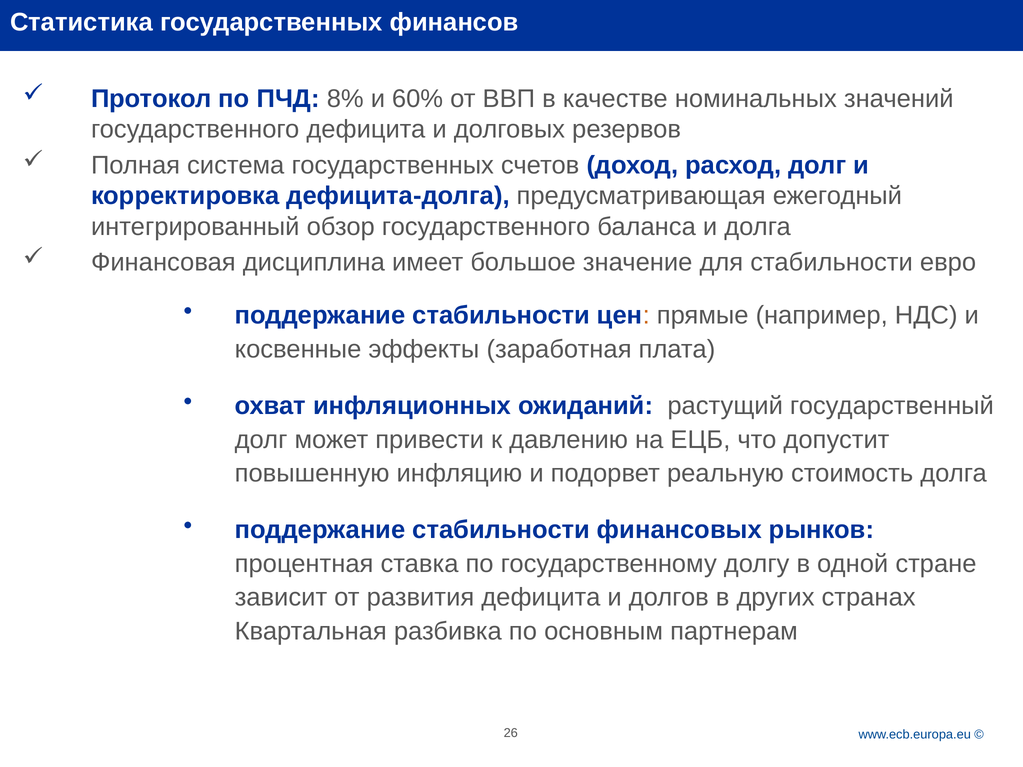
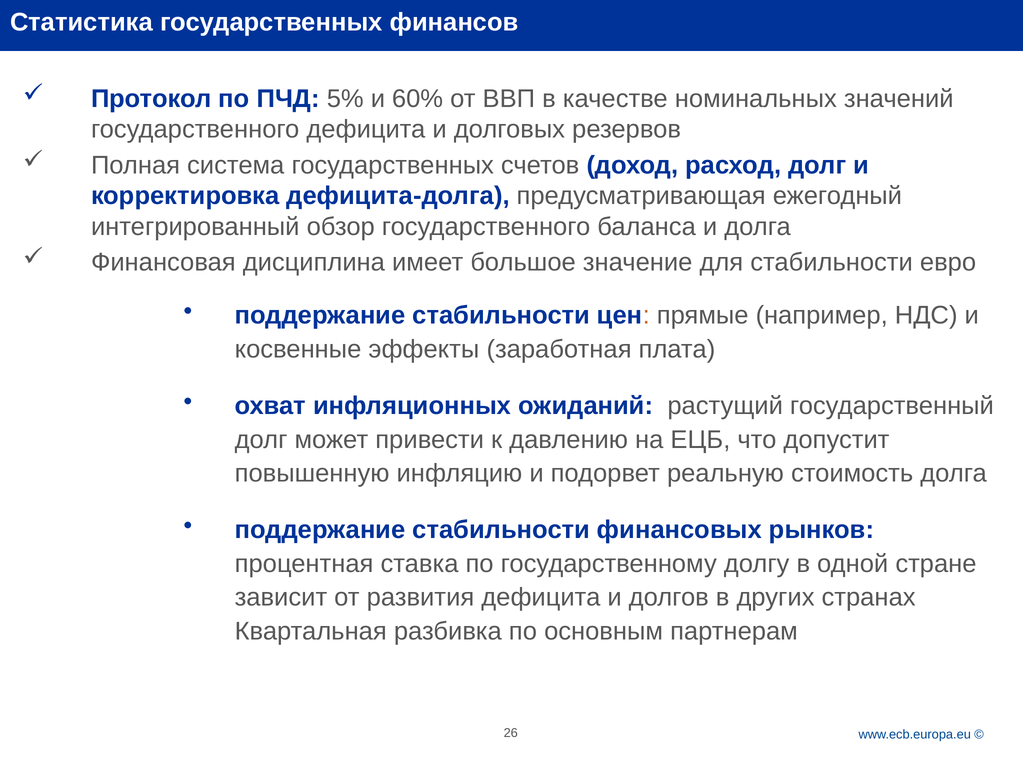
8%: 8% -> 5% (345, 99)
